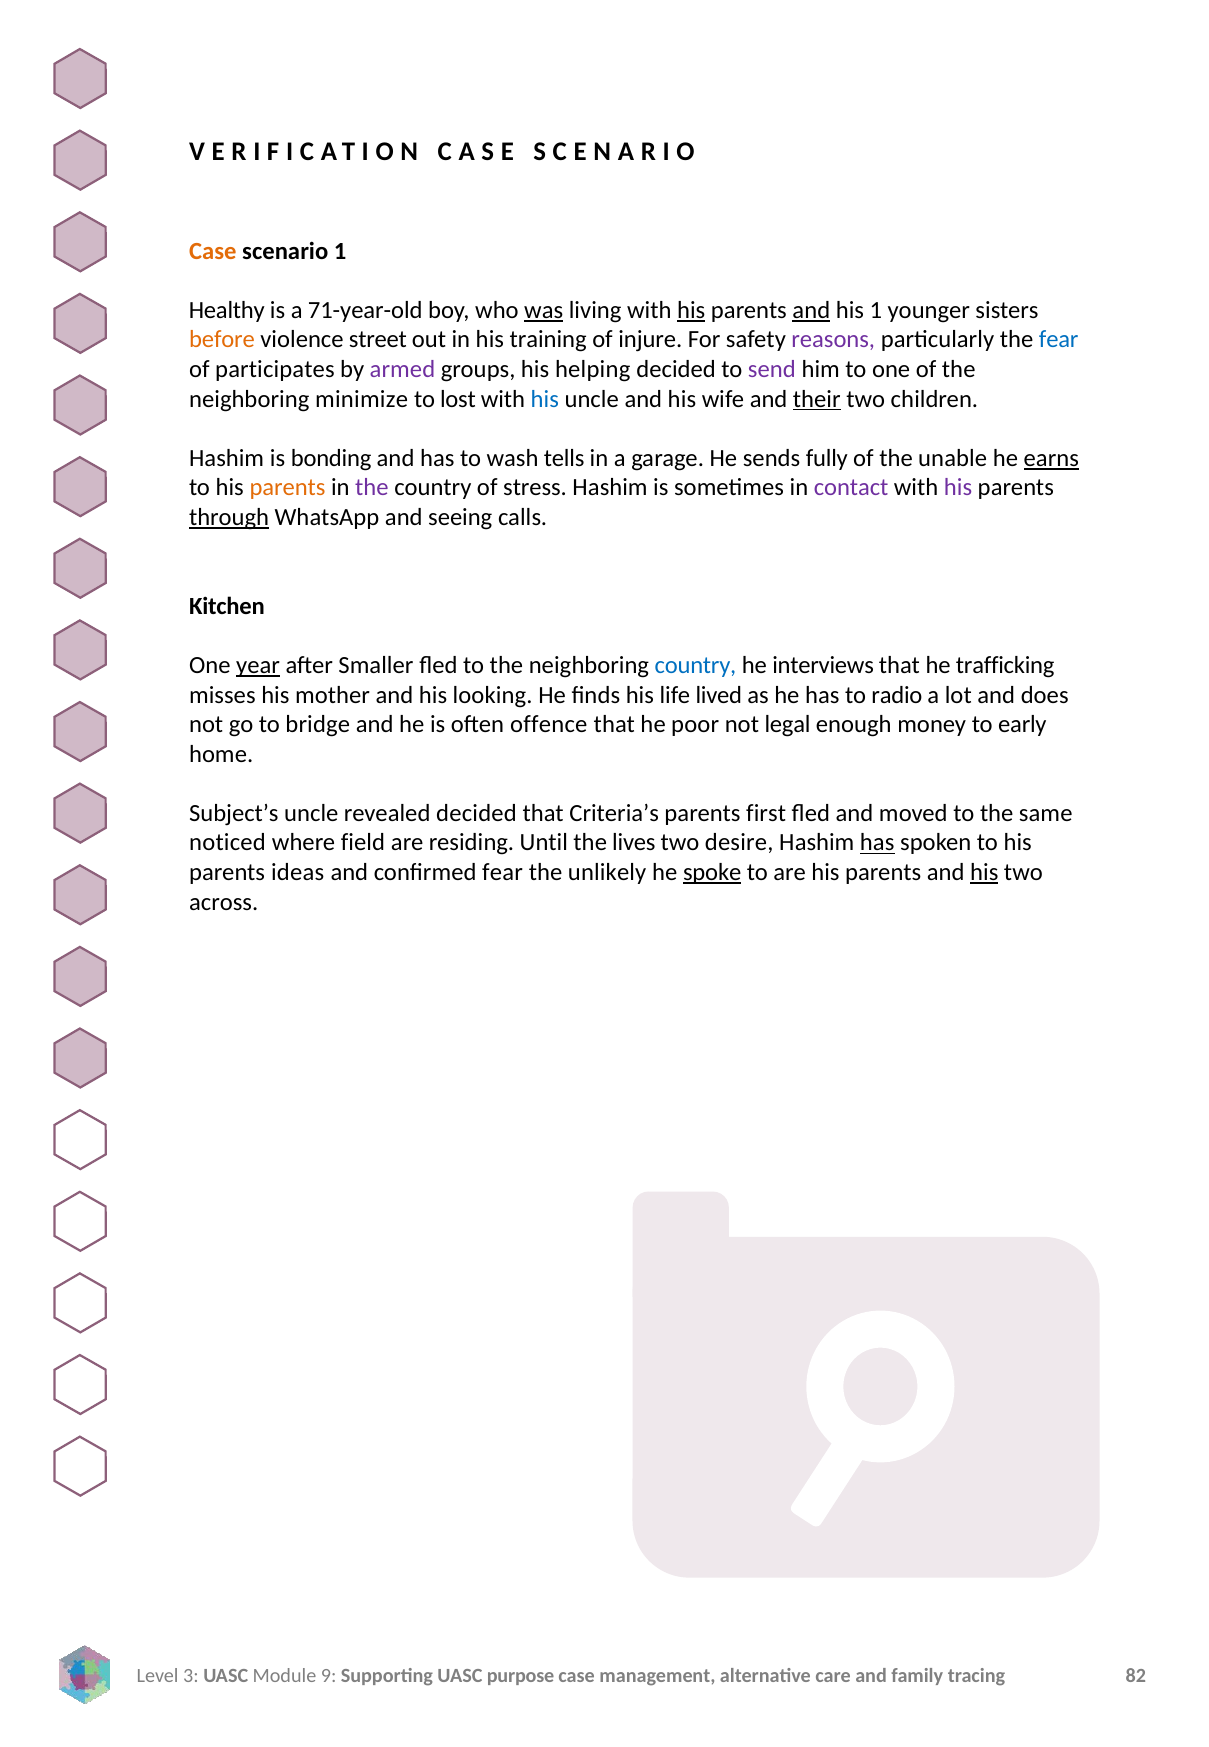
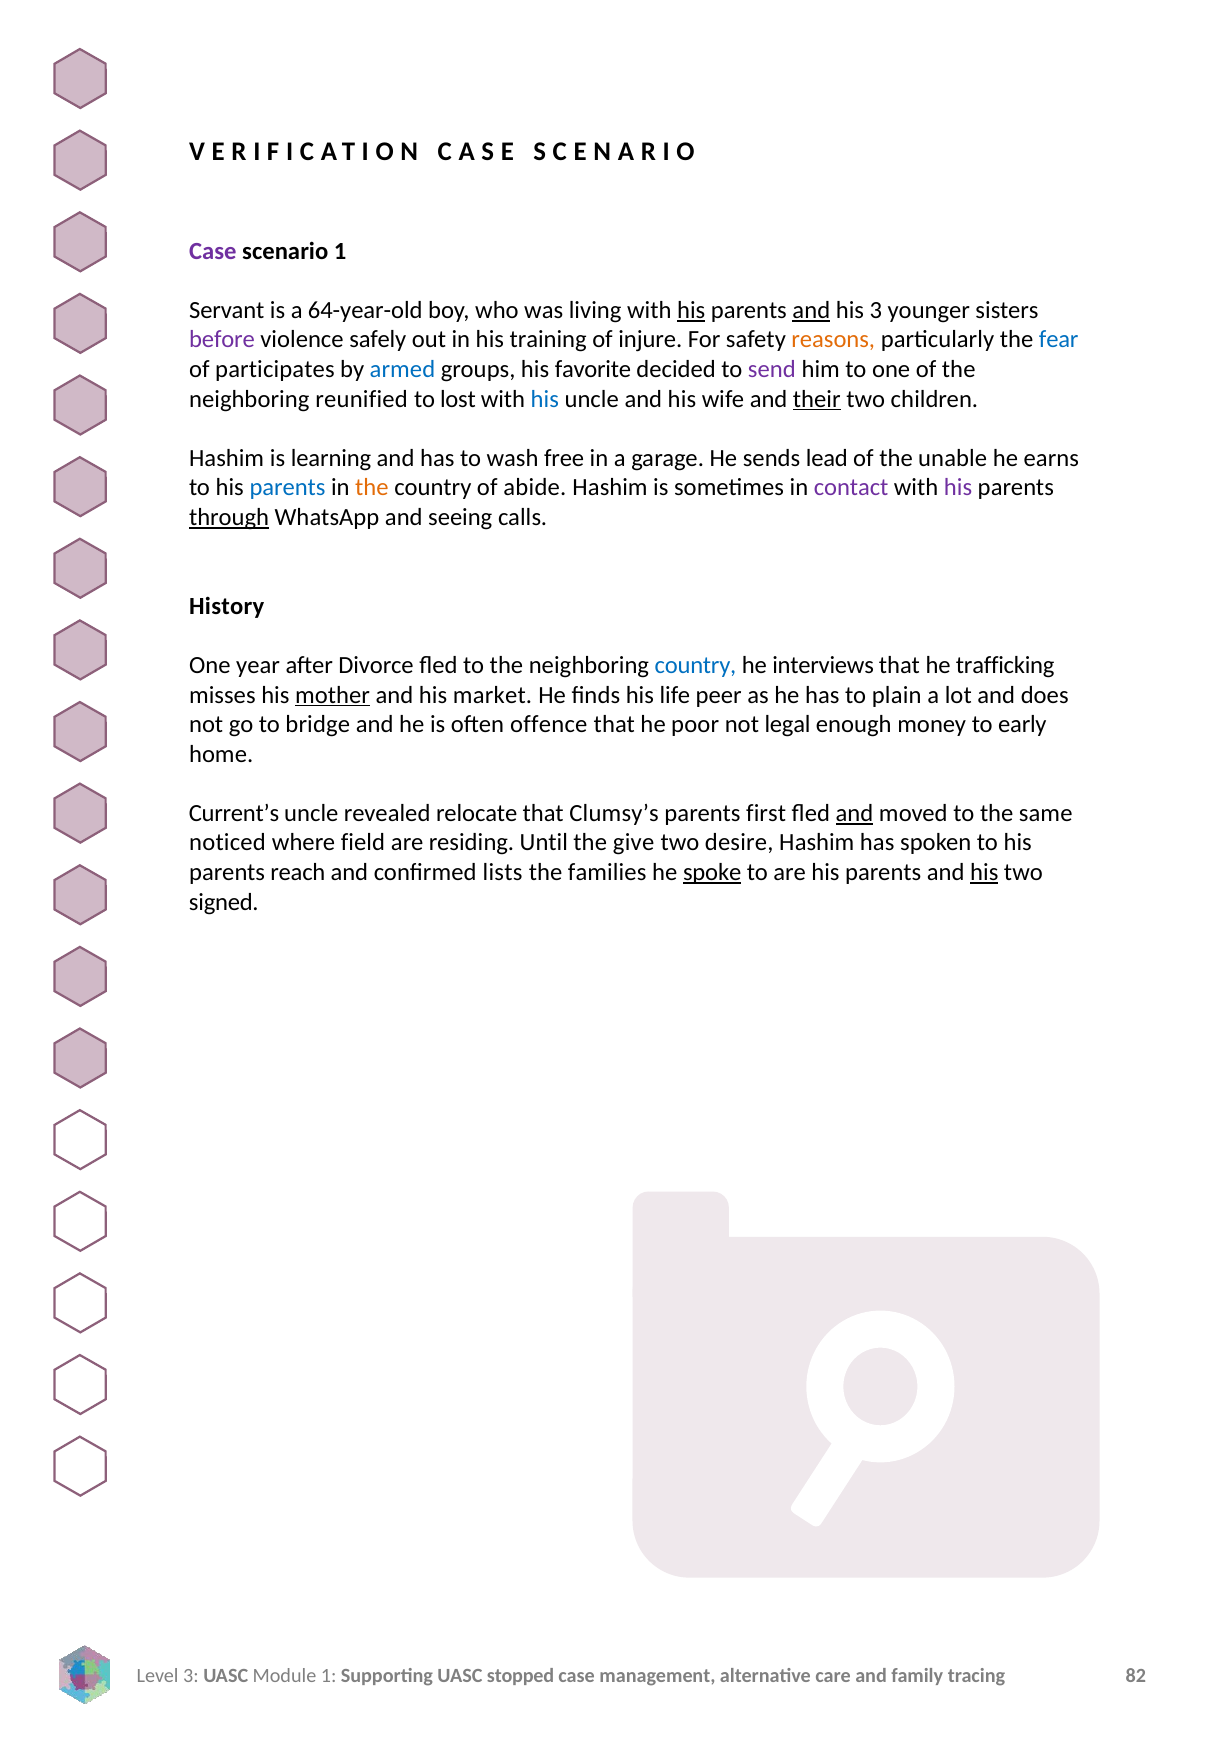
Case colour: orange -> purple (213, 251)
Healthy: Healthy -> Servant (227, 310)
71-year-old: 71-year-old -> 64-year-old (365, 310)
was underline: present -> none (544, 310)
his 1: 1 -> 3 (876, 310)
before colour: orange -> purple (222, 340)
street: street -> safely (378, 340)
reasons colour: purple -> orange (833, 340)
armed colour: purple -> blue (402, 369)
helping: helping -> favorite (593, 369)
minimize: minimize -> reunified (362, 399)
bonding: bonding -> learning (331, 458)
tells: tells -> free (564, 458)
fully: fully -> lead (827, 458)
earns underline: present -> none (1051, 458)
parents colour: orange -> blue (288, 488)
the colour: purple -> orange (372, 488)
stress: stress -> abide (535, 488)
Kitchen: Kitchen -> History (227, 606)
year underline: present -> none (258, 665)
Smaller: Smaller -> Divorce (376, 665)
mother underline: none -> present (332, 695)
looking: looking -> market (493, 695)
lived: lived -> peer (719, 695)
radio: radio -> plain (897, 695)
Subject’s: Subject’s -> Current’s (234, 813)
revealed decided: decided -> relocate (477, 813)
Criteria’s: Criteria’s -> Clumsy’s (614, 813)
and underline: none -> present (855, 813)
lives: lives -> give (634, 842)
has underline: present -> none (877, 842)
ideas: ideas -> reach (298, 872)
confirmed fear: fear -> lists (503, 872)
unlikely: unlikely -> families (607, 872)
across: across -> signed (224, 902)
9: 9 -> 1 (329, 1675)
purpose: purpose -> stopped (521, 1675)
